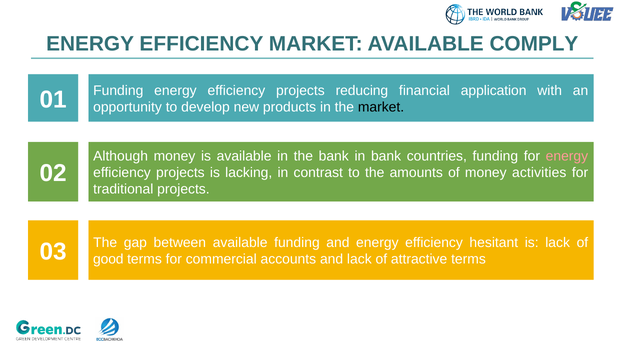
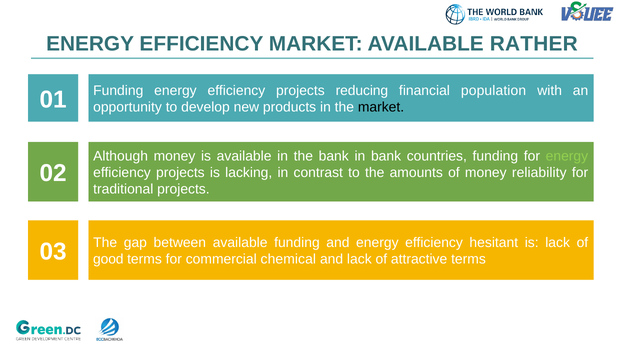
COMPLY: COMPLY -> RATHER (534, 44)
application: application -> population (494, 90)
energy colour: pink -> light green (567, 156)
activities: activities -> reliability (539, 172)
accounts: accounts -> chemical (288, 259)
